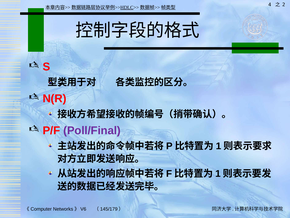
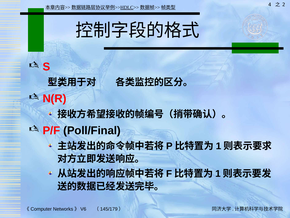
Poll/Final colour: purple -> black (92, 130)
